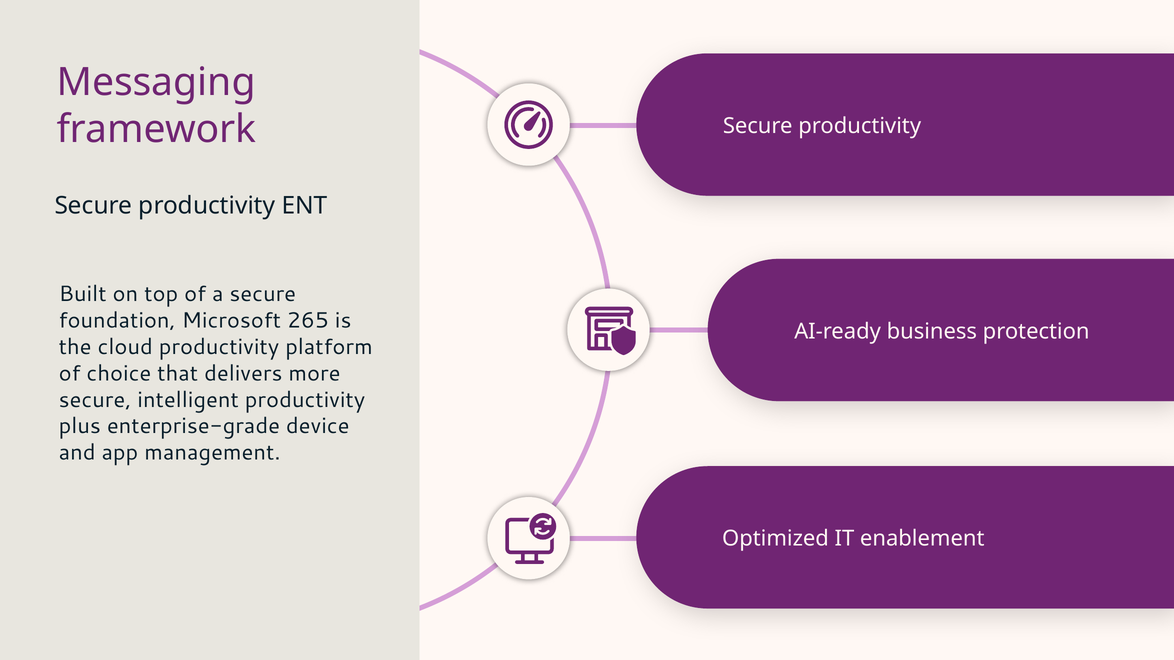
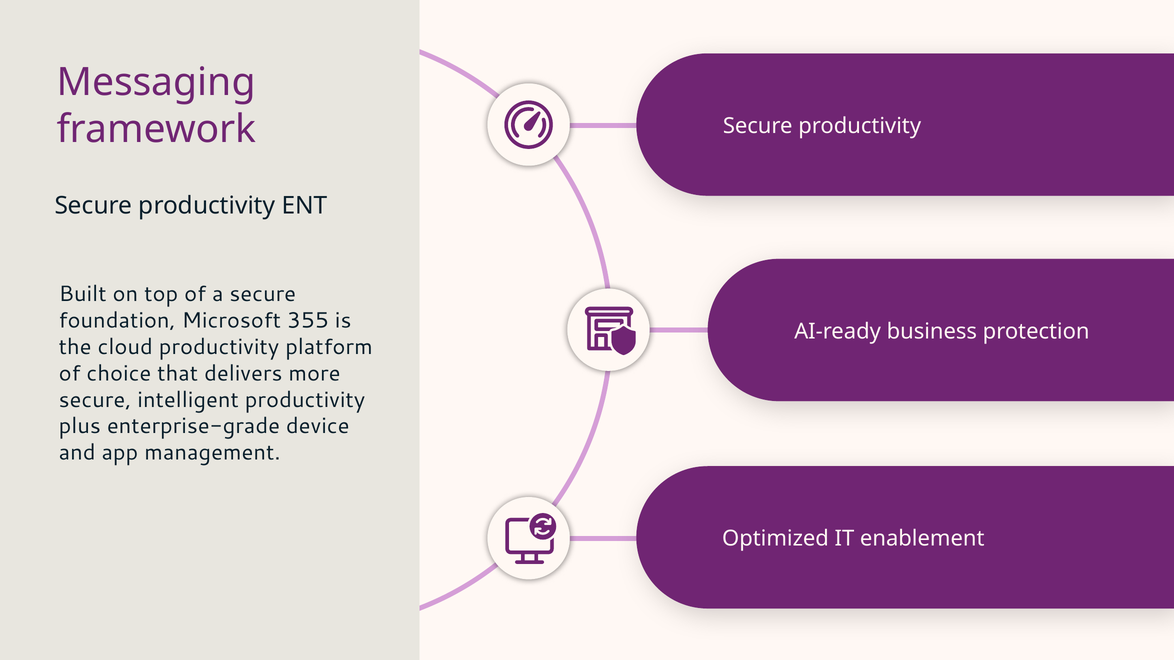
265: 265 -> 355 (308, 321)
